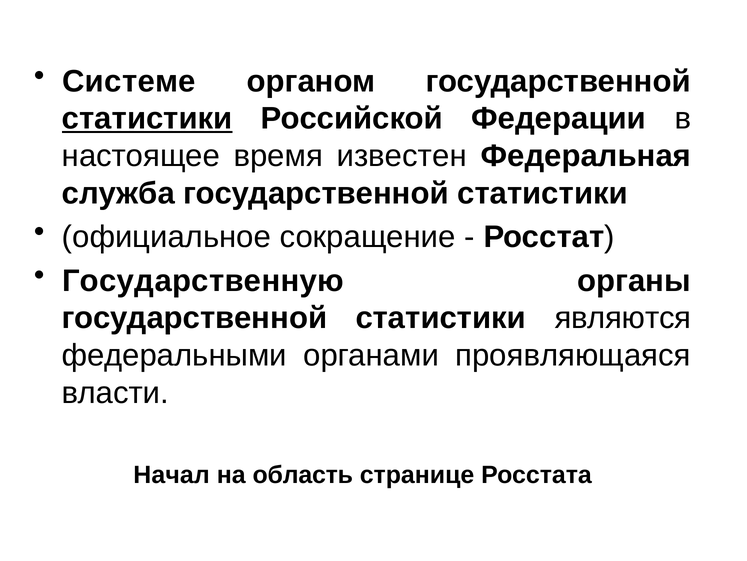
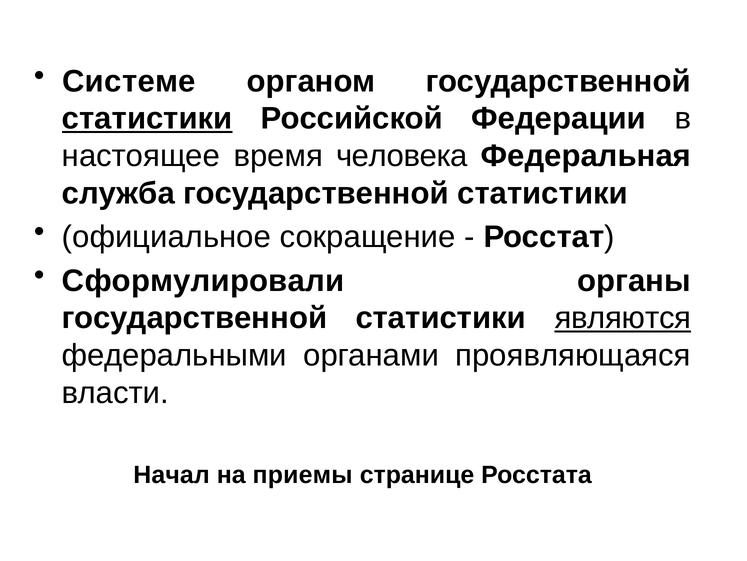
известен: известен -> человека (402, 156)
Государственную: Государственную -> Сформулировали (203, 280)
являются underline: none -> present (623, 318)
область: область -> приемы (303, 474)
